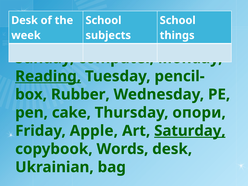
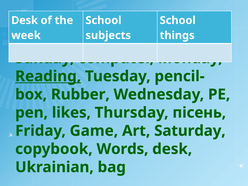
cake: cake -> likes (71, 113)
опори: опори -> пісень (199, 113)
Apple: Apple -> Game (94, 131)
Saturday underline: present -> none (190, 131)
